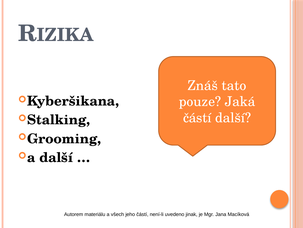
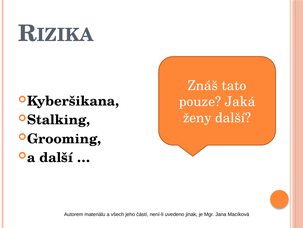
částí: částí -> ženy (197, 118)
